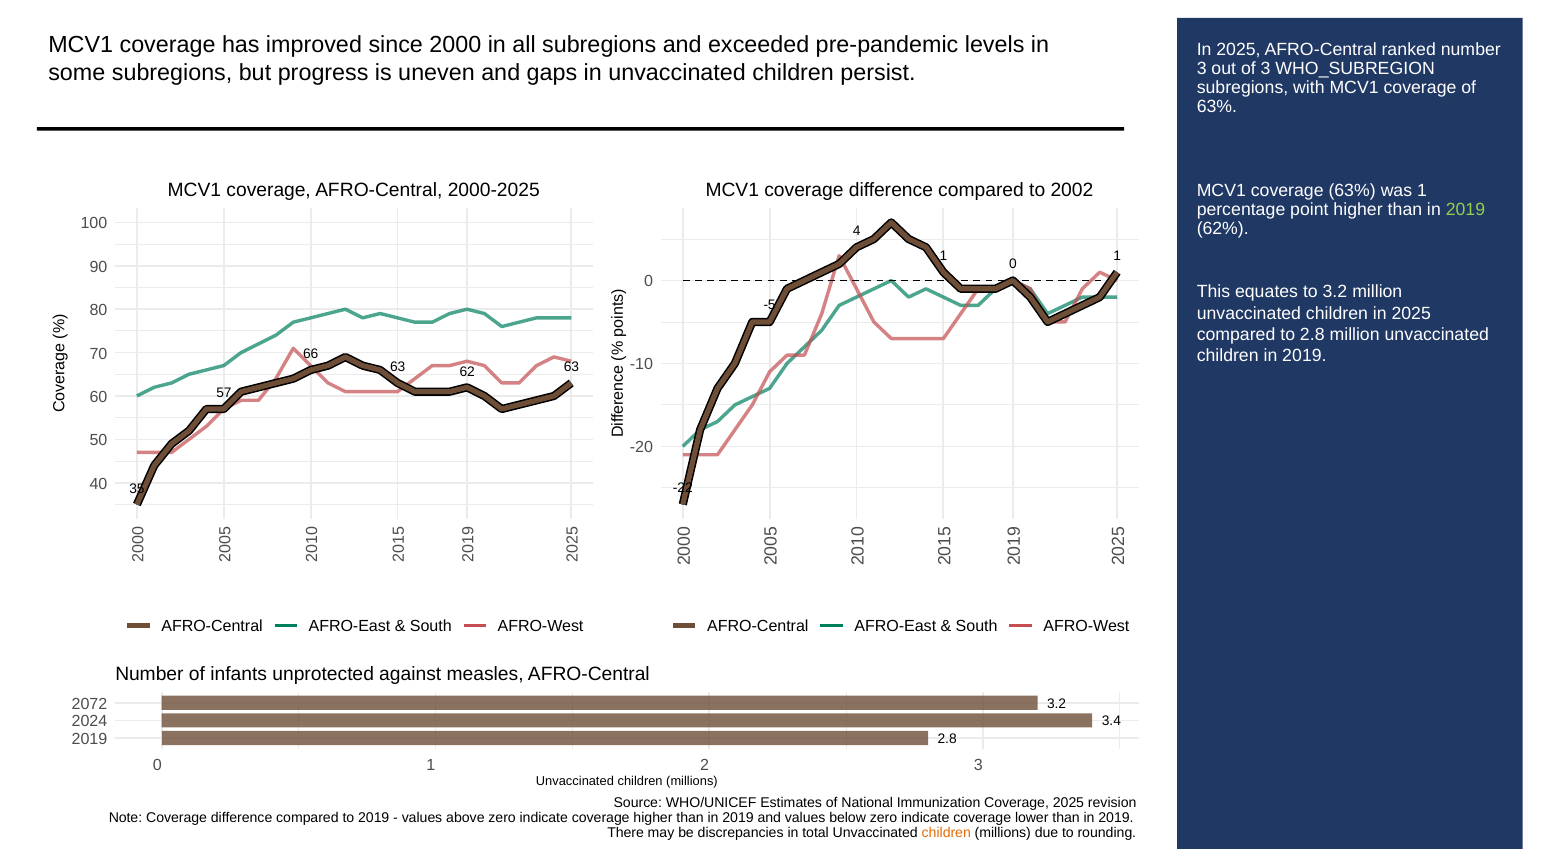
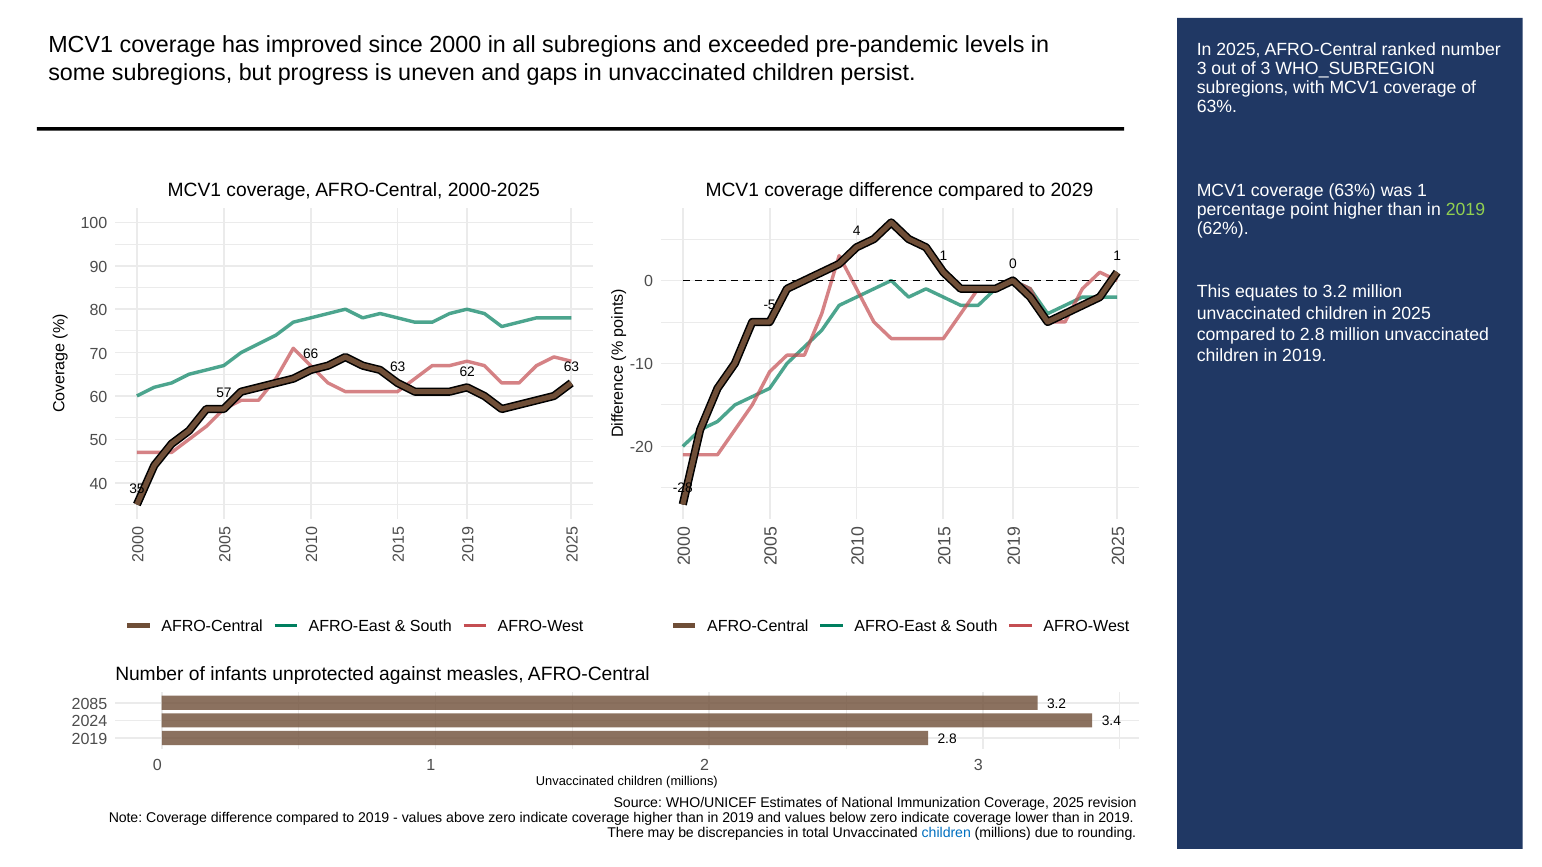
2002: 2002 -> 2029 (1072, 190)
-22: -22 -> -28 (683, 488)
2072: 2072 -> 2085 (89, 704)
children colour: orange -> blue (946, 833)
